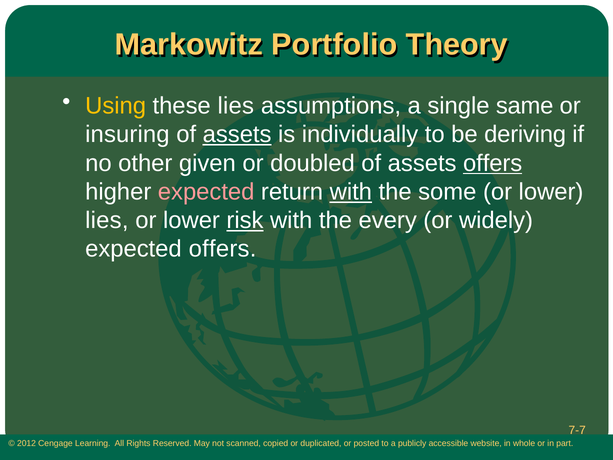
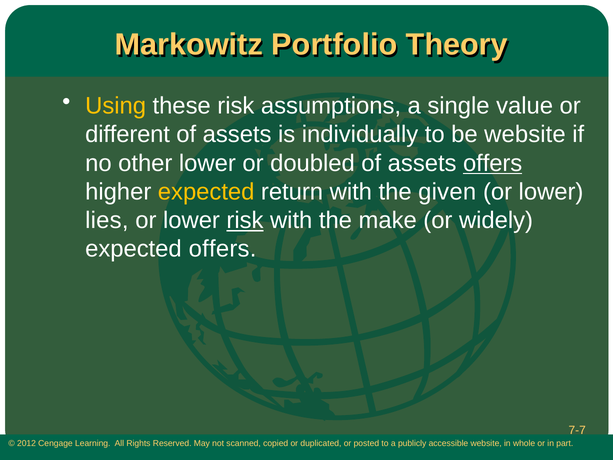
these lies: lies -> risk (236, 106)
same: same -> value (525, 106)
insuring: insuring -> different (128, 134)
assets underline: present -> none (237, 134)
be deriving: deriving -> website (525, 134)
other given: given -> lower (207, 163)
expected colour: pink -> yellow (206, 192)
with underline: present -> none (351, 192)
some: some -> given (447, 192)
every: every -> make (388, 220)
